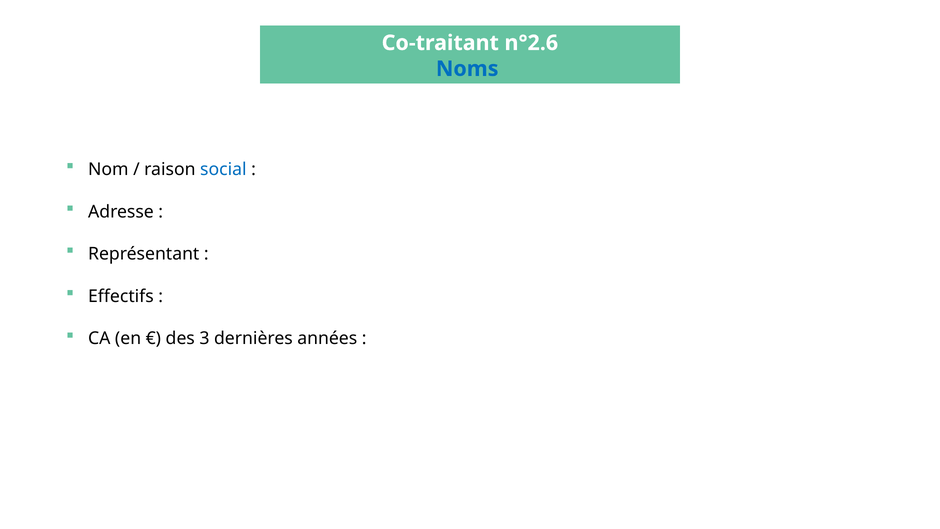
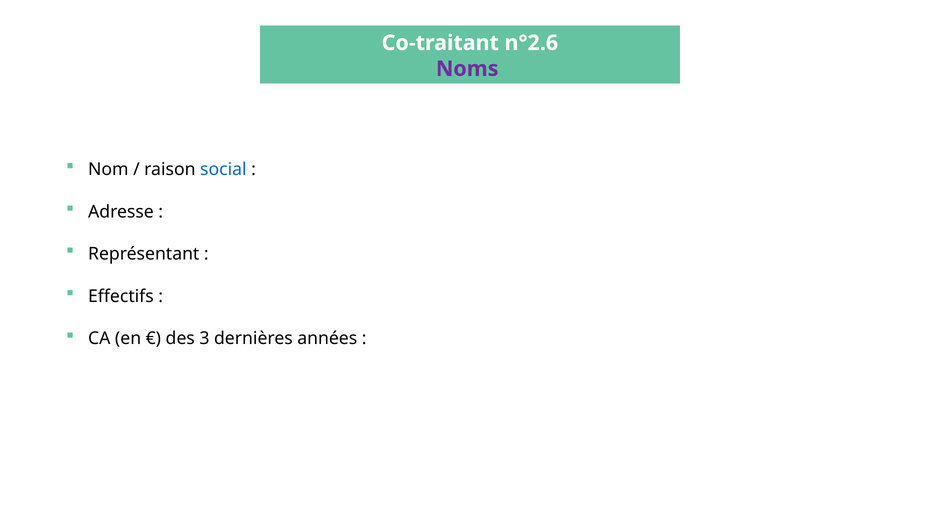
Noms colour: blue -> purple (467, 69)
